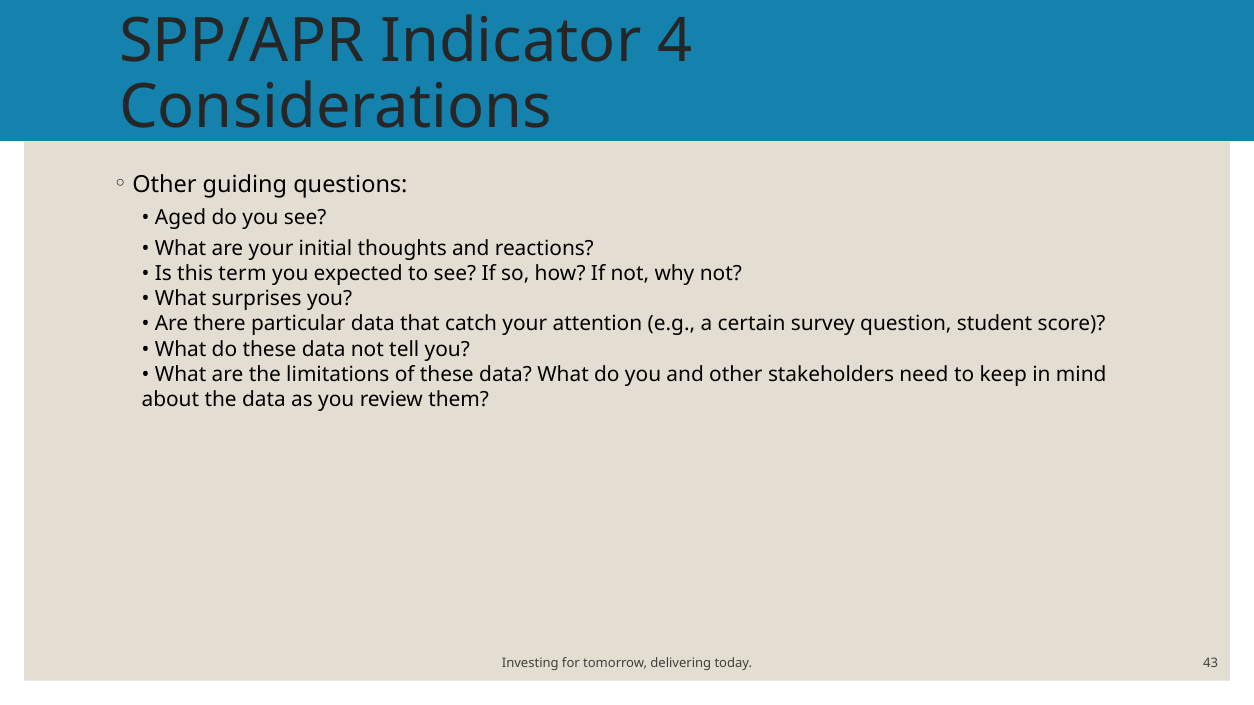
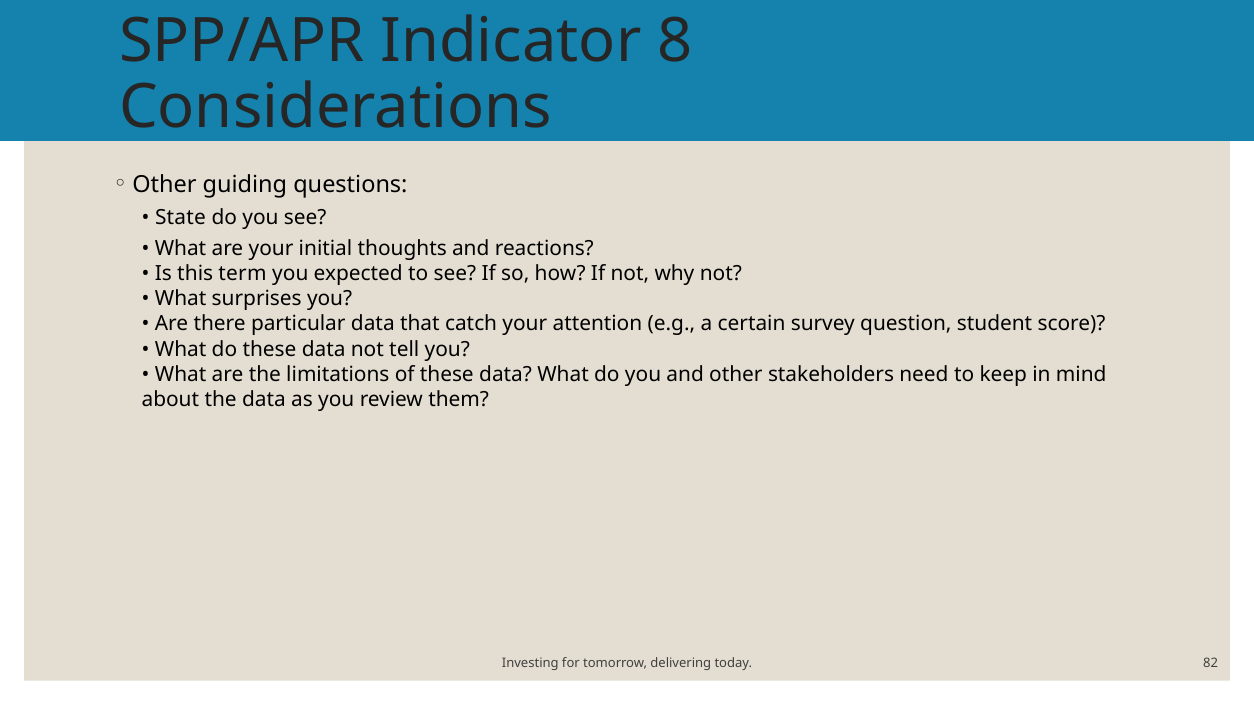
4: 4 -> 8 (675, 41)
Aged: Aged -> State (180, 217)
43: 43 -> 82 (1211, 663)
